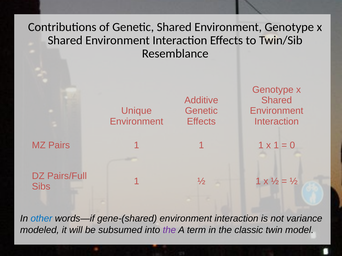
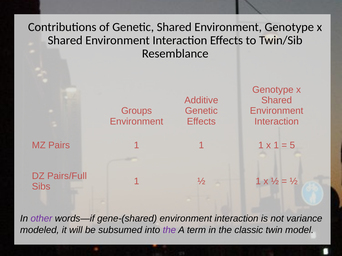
Unique: Unique -> Groups (137, 111)
0: 0 -> 5 (292, 145)
other colour: blue -> purple (41, 219)
